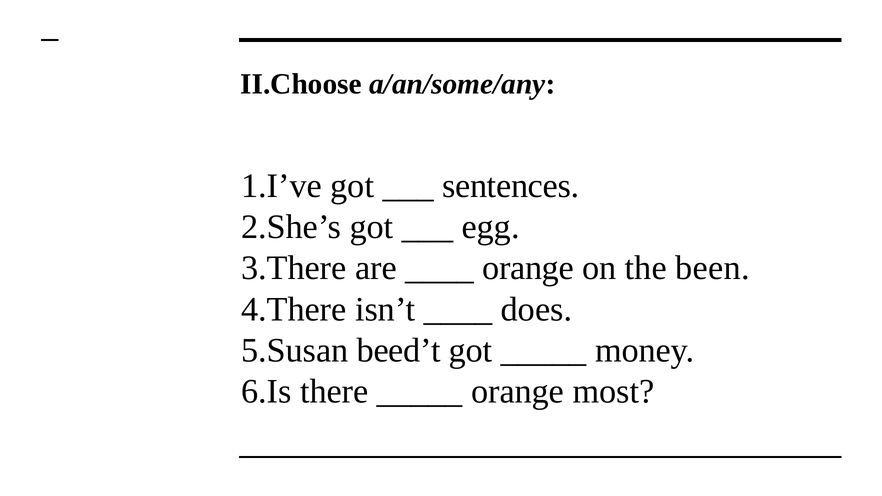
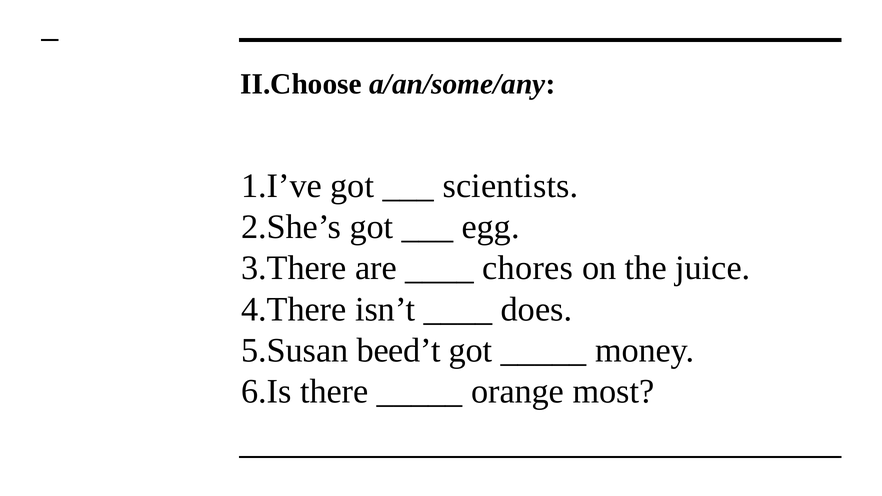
sentences: sentences -> scientists (510, 186)
orange: orange -> chores (528, 268)
been: been -> juice (713, 268)
